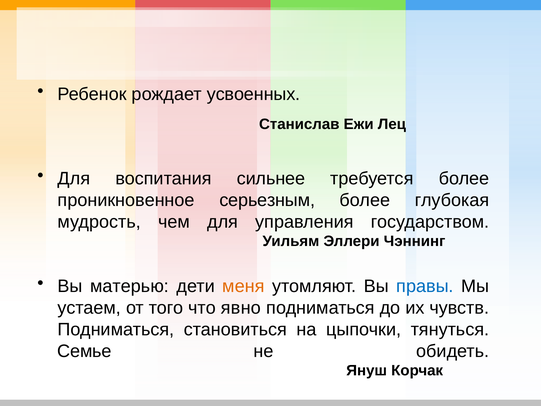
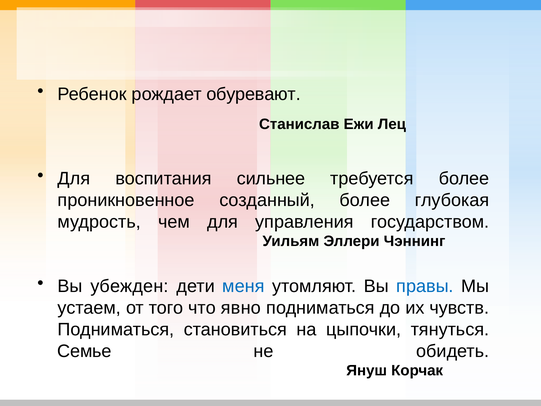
усвоенных: усвоенных -> обуревают (254, 94)
серьезным: серьезным -> созданный (267, 200)
матерью: матерью -> убежден (129, 286)
меня colour: orange -> blue (243, 286)
